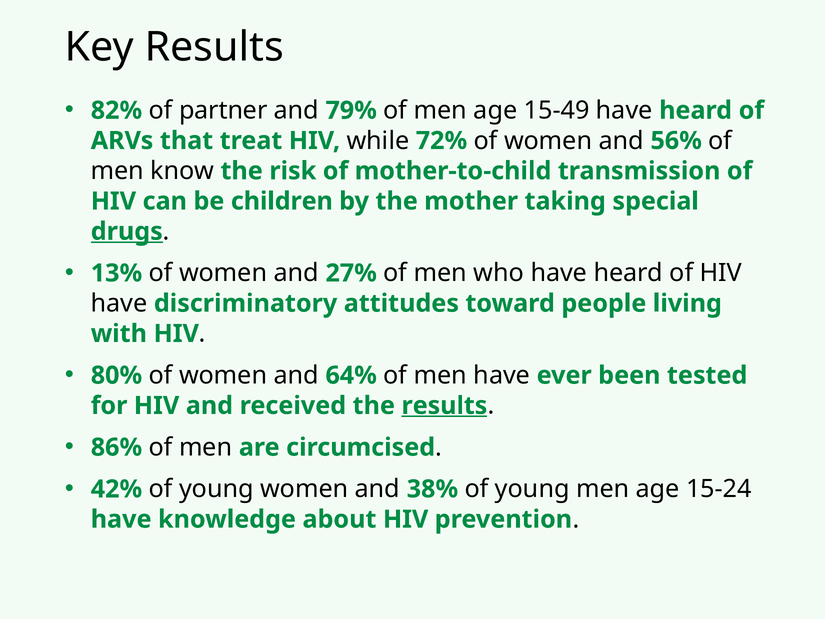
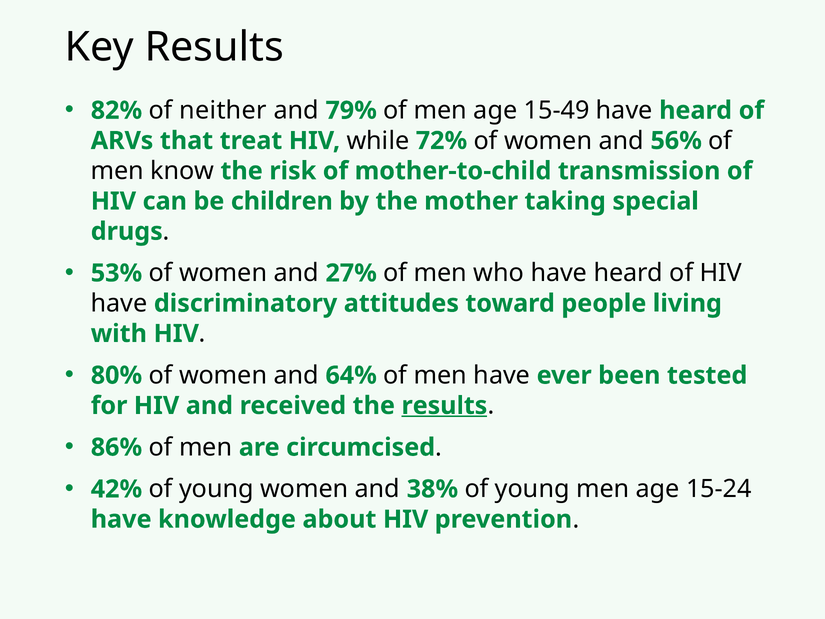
partner: partner -> neither (223, 110)
drugs underline: present -> none (127, 231)
13%: 13% -> 53% (116, 273)
